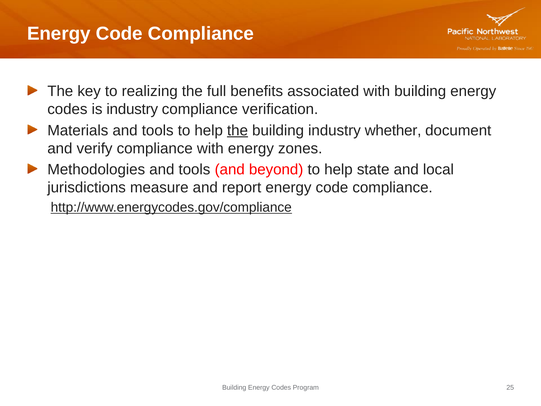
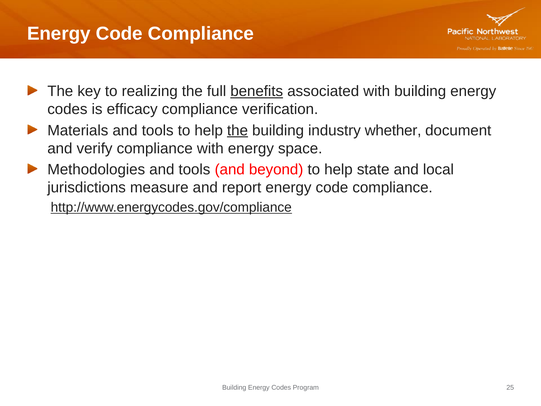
benefits underline: none -> present (257, 91)
is industry: industry -> efficacy (132, 109)
zones: zones -> space (300, 148)
